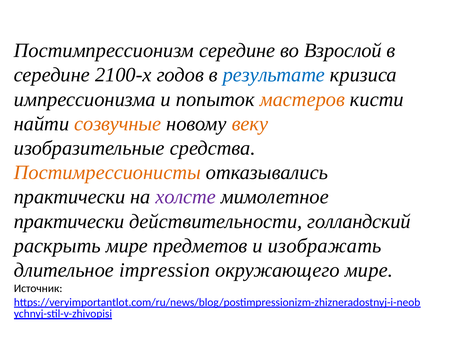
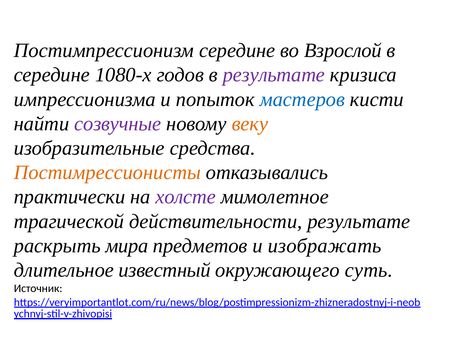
2100-х: 2100-х -> 1080-х (123, 75)
результате colour: blue -> purple (274, 75)
мастеров colour: orange -> blue (302, 99)
созвучные colour: orange -> purple (118, 124)
практически: практически -> трагической (69, 222)
действительности голландский: голландский -> результате (359, 222)
раскрыть мире: мире -> мира (127, 246)
impression: impression -> известный (165, 270)
окружающего мире: мире -> суть (369, 270)
